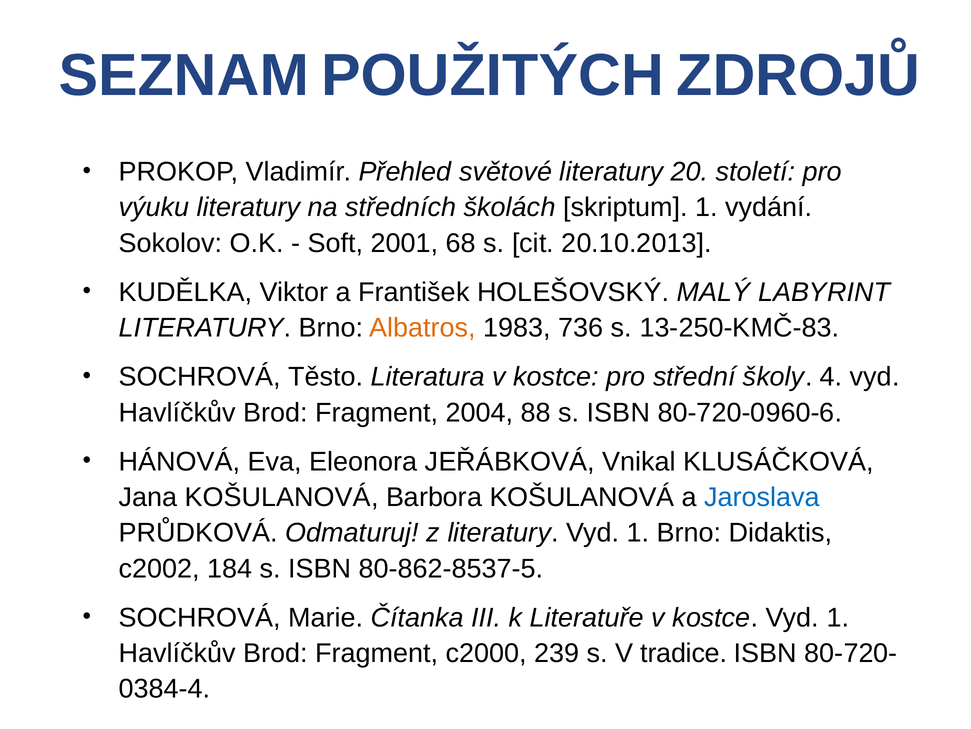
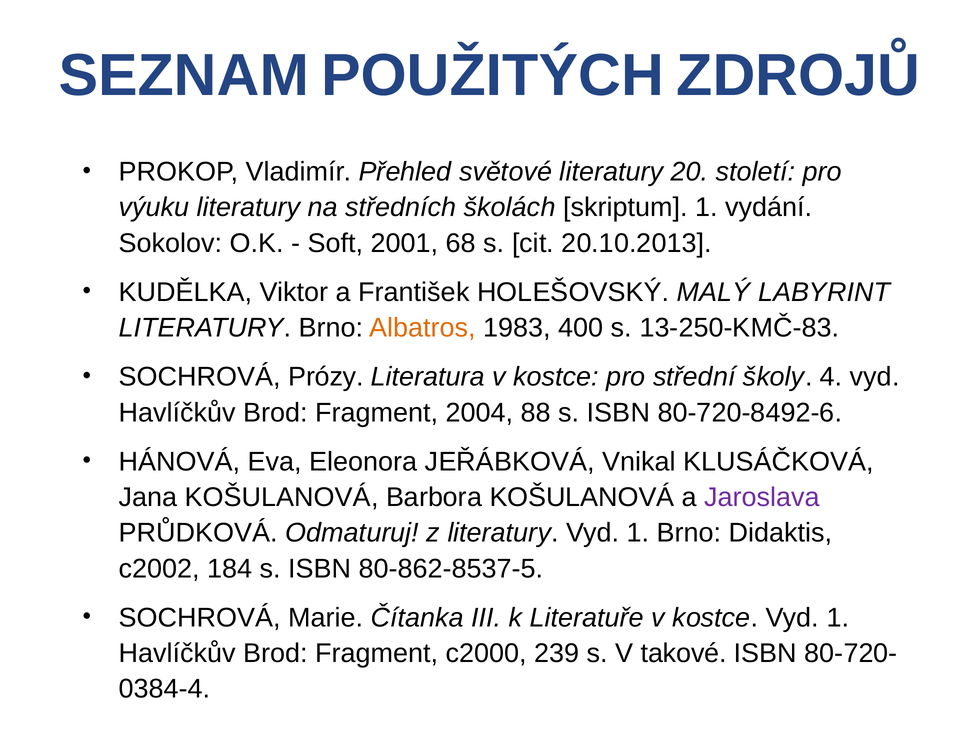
736: 736 -> 400 (581, 328)
Těsto: Těsto -> Prózy (326, 377)
80-720-0960-6: 80-720-0960-6 -> 80-720-8492-6 (750, 412)
Jaroslava colour: blue -> purple (762, 497)
tradice: tradice -> takové (684, 653)
